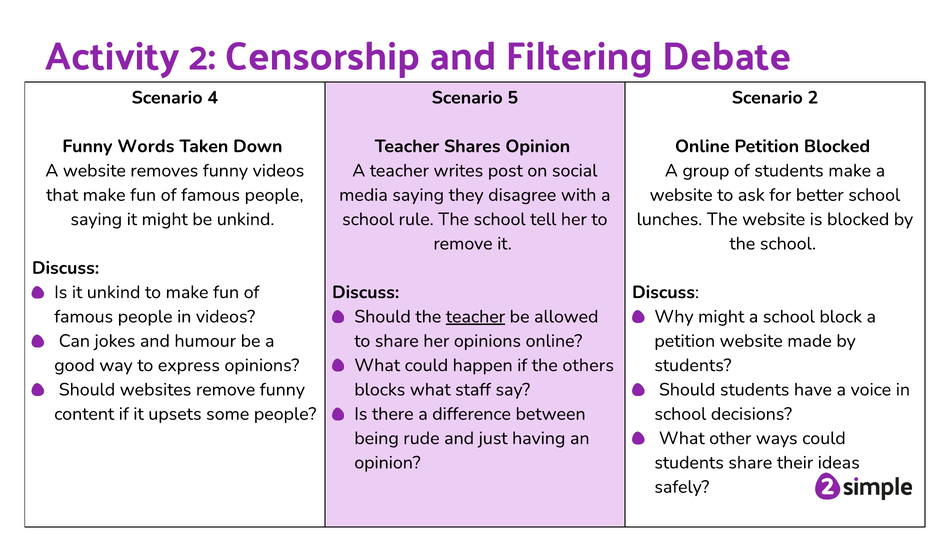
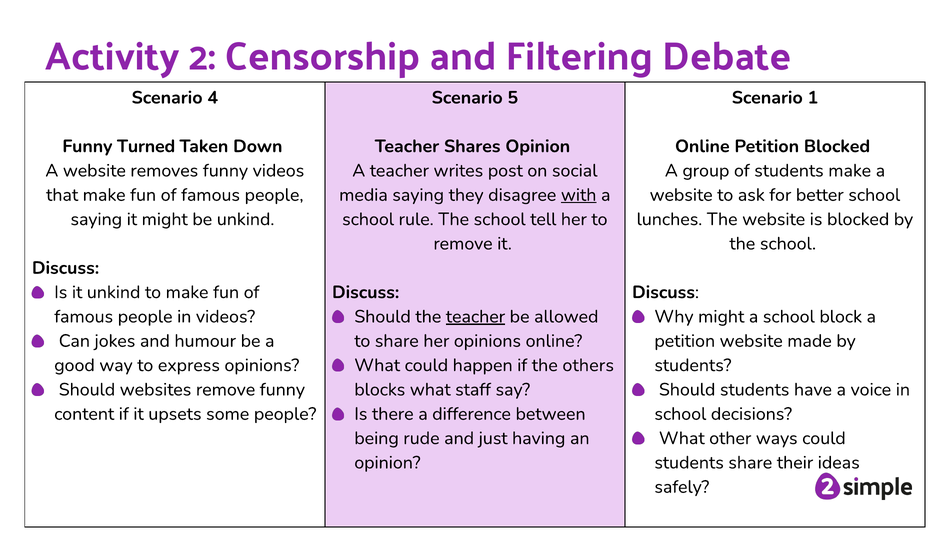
Scenario 2: 2 -> 1 (813, 98)
Words: Words -> Turned (146, 146)
with underline: none -> present (579, 195)
